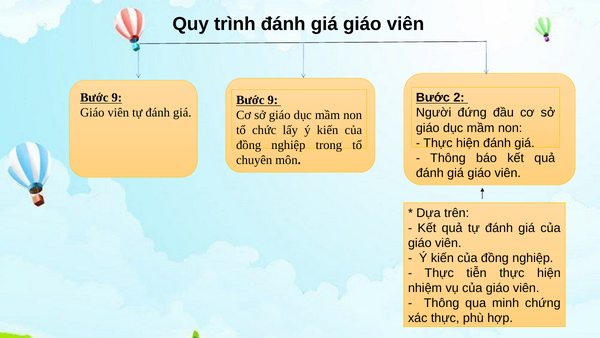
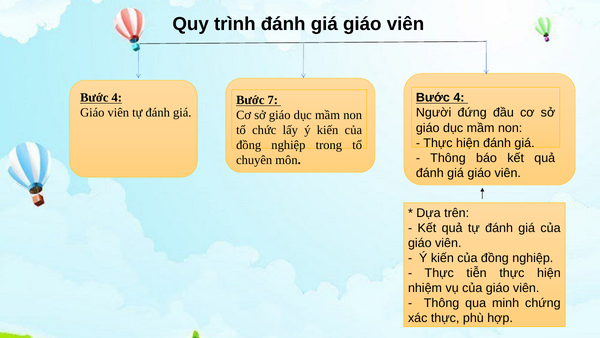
9: 9 -> 4 (117, 98)
2: 2 -> 4 (459, 98)
9: 9 -> 7 (273, 100)
